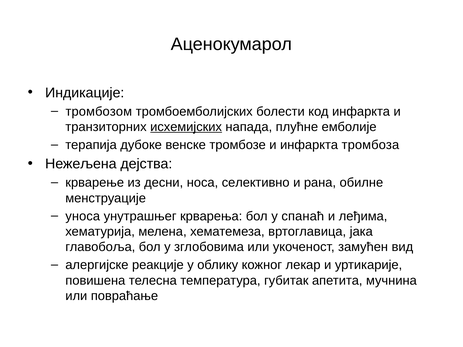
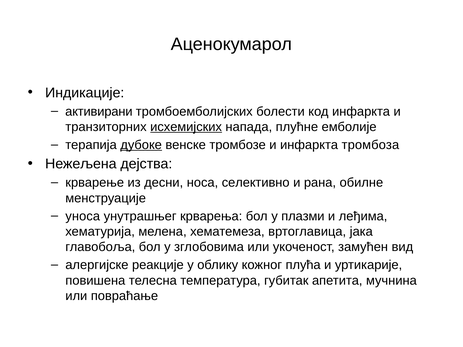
тромбозом: тромбозом -> активирани (99, 112)
дубоке underline: none -> present (141, 145)
спанаћ: спанаћ -> плазми (303, 216)
лекар: лекар -> плућа (303, 265)
